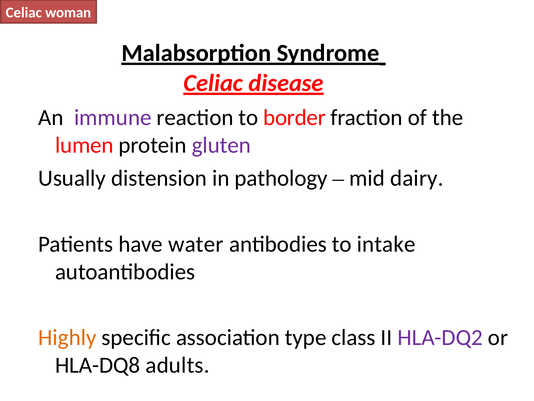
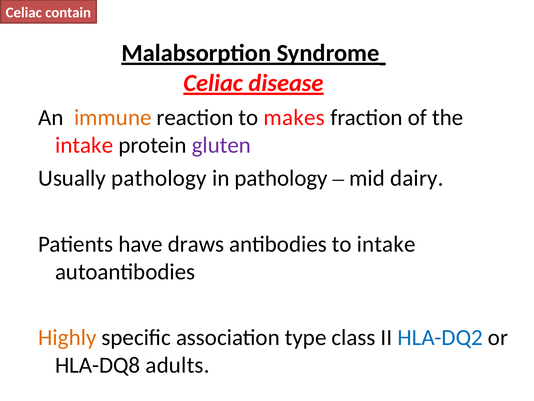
woman: woman -> contain (68, 13)
immune colour: purple -> orange (113, 117)
border: border -> makes (294, 117)
lumen: lumen -> intake (84, 145)
Usually distension: distension -> pathology (159, 178)
water: water -> draws (196, 244)
HLA-DQ2 colour: purple -> blue (440, 337)
